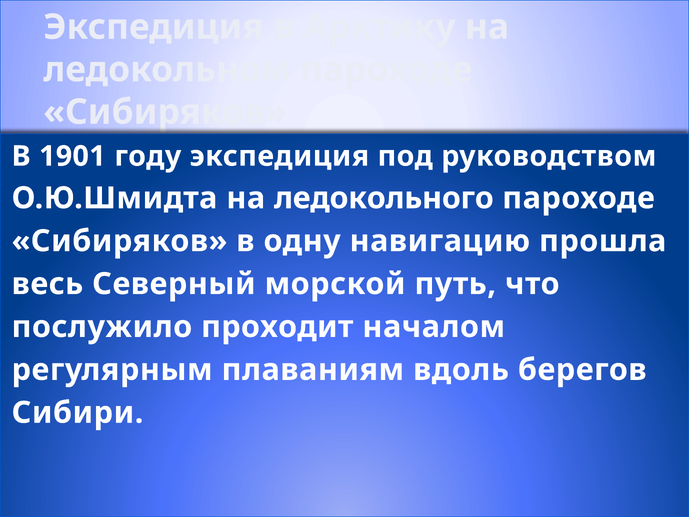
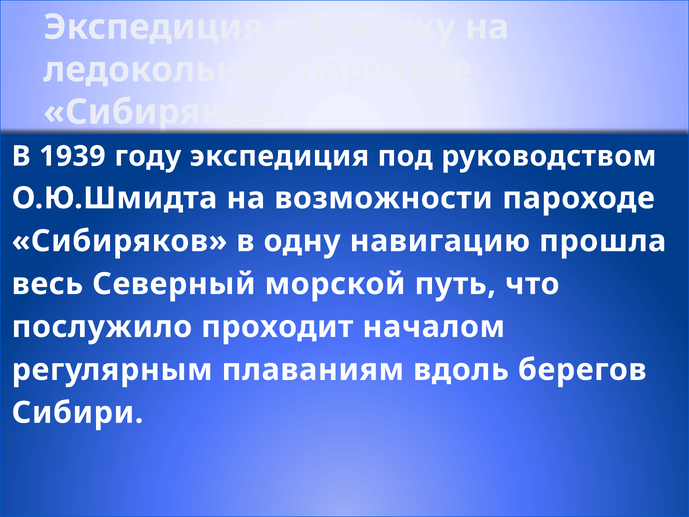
1901: 1901 -> 1939 (72, 156)
ледокольного: ледокольного -> возможности (384, 198)
